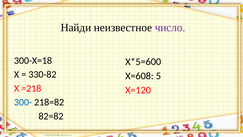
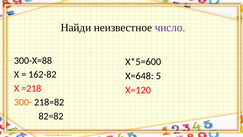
300-Х=18: 300-Х=18 -> 300-Х=88 (33, 60)
330-82: 330-82 -> 162-82 (42, 74)
Х=608: Х=608 -> Х=648 (139, 76)
300- colour: blue -> orange (23, 102)
